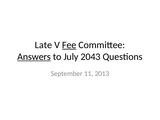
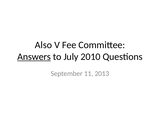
Late: Late -> Also (43, 45)
Fee underline: present -> none (69, 45)
2043: 2043 -> 2010 (91, 57)
